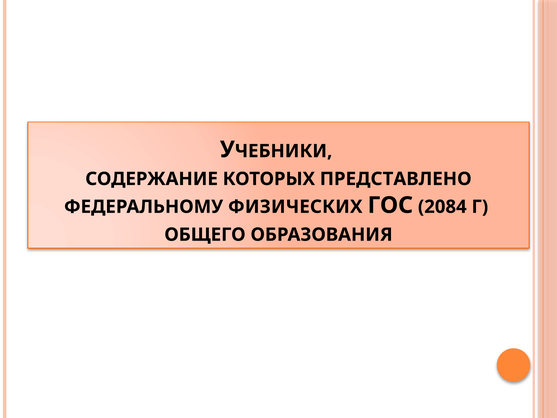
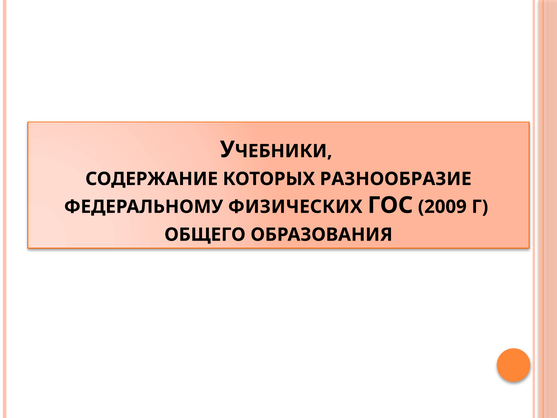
ПРЕДСТАВЛЕНО: ПРЕДСТАВЛЕНО -> РАЗНООБРАЗИЕ (396, 179)
2084: 2084 -> 2009 (442, 207)
